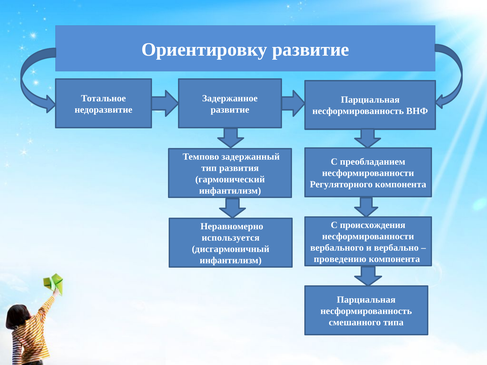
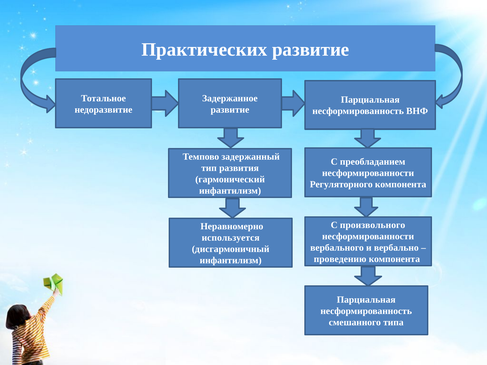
Ориентировку: Ориентировку -> Практических (204, 50)
происхождения: происхождения -> произвольного (373, 225)
